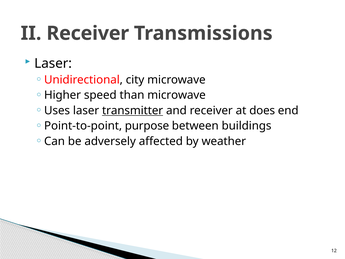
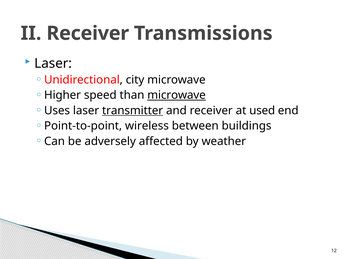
microwave underline: none -> present (177, 95)
does: does -> used (262, 110)
purpose: purpose -> wireless (147, 126)
